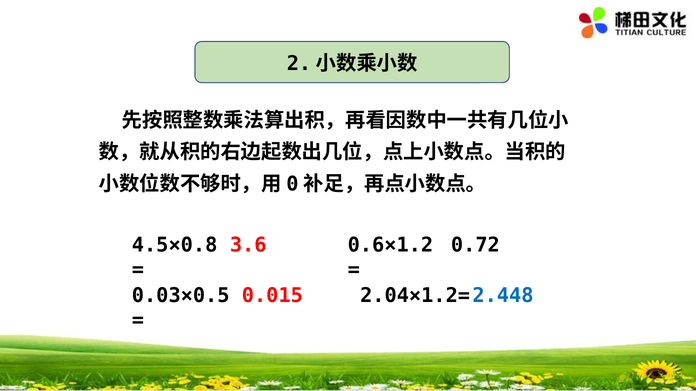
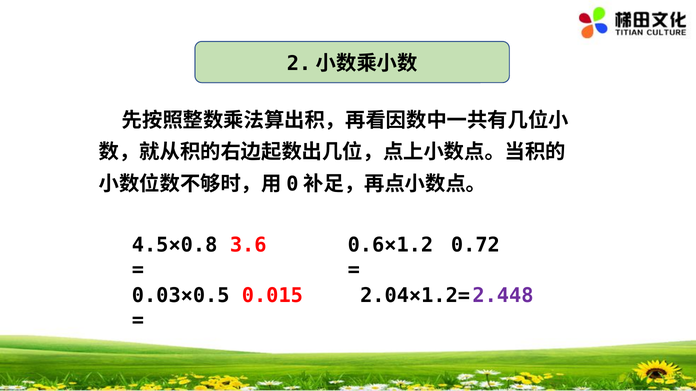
2.448 colour: blue -> purple (503, 296)
